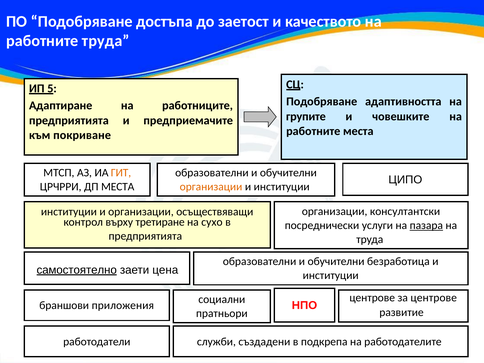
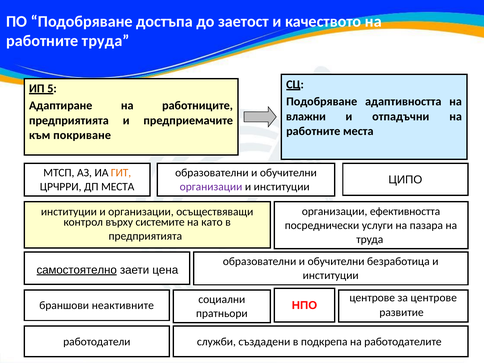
групите: групите -> влажни (306, 116)
човешките: човешките -> отпадъчни (401, 116)
организации colour: orange -> purple (211, 187)
консултантски: консултантски -> ефективността (405, 211)
третиране: третиране -> системите (160, 222)
сухо: сухо -> като (212, 222)
пазара underline: present -> none (426, 225)
приложения: приложения -> неактивните (123, 305)
